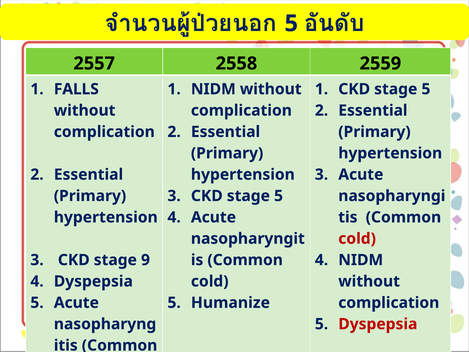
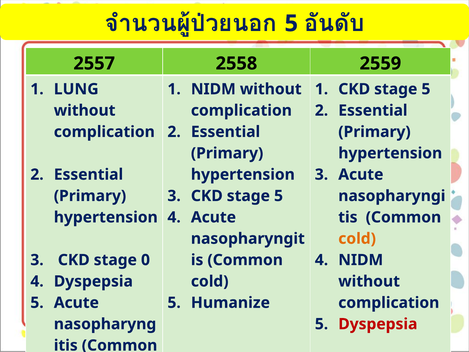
FALLS: FALLS -> LUNG (76, 89)
cold colour: red -> orange (357, 238)
9: 9 -> 0 (145, 260)
